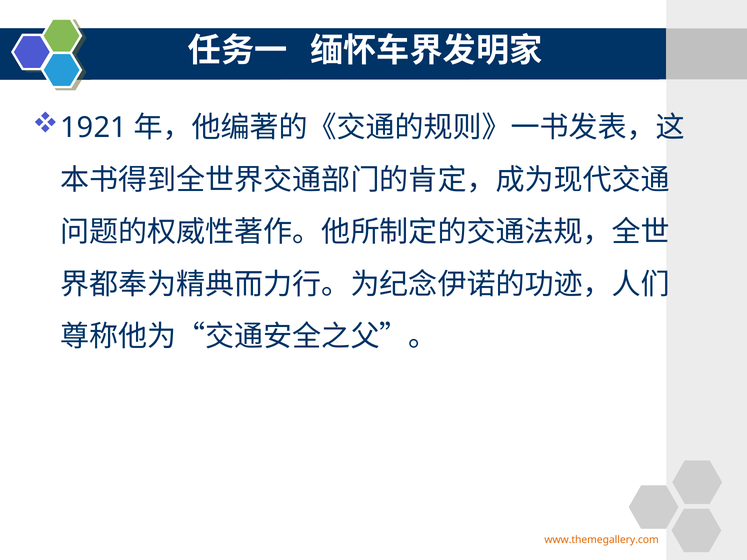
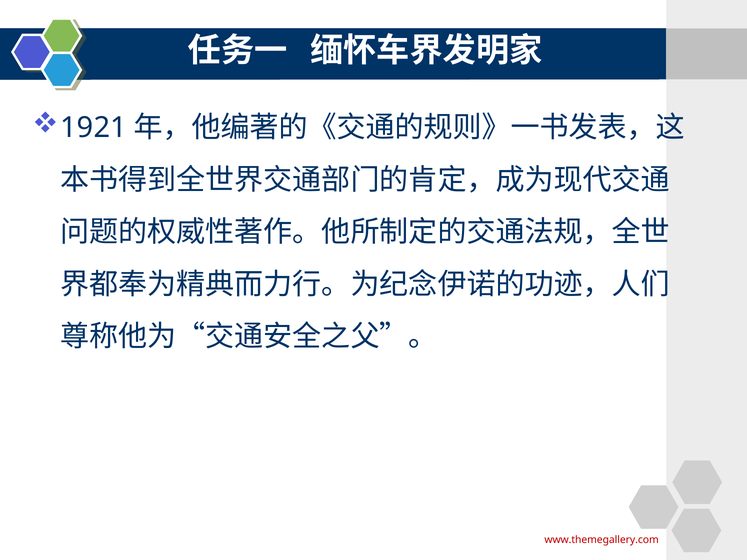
www.themegallery.com colour: orange -> red (602, 540)
